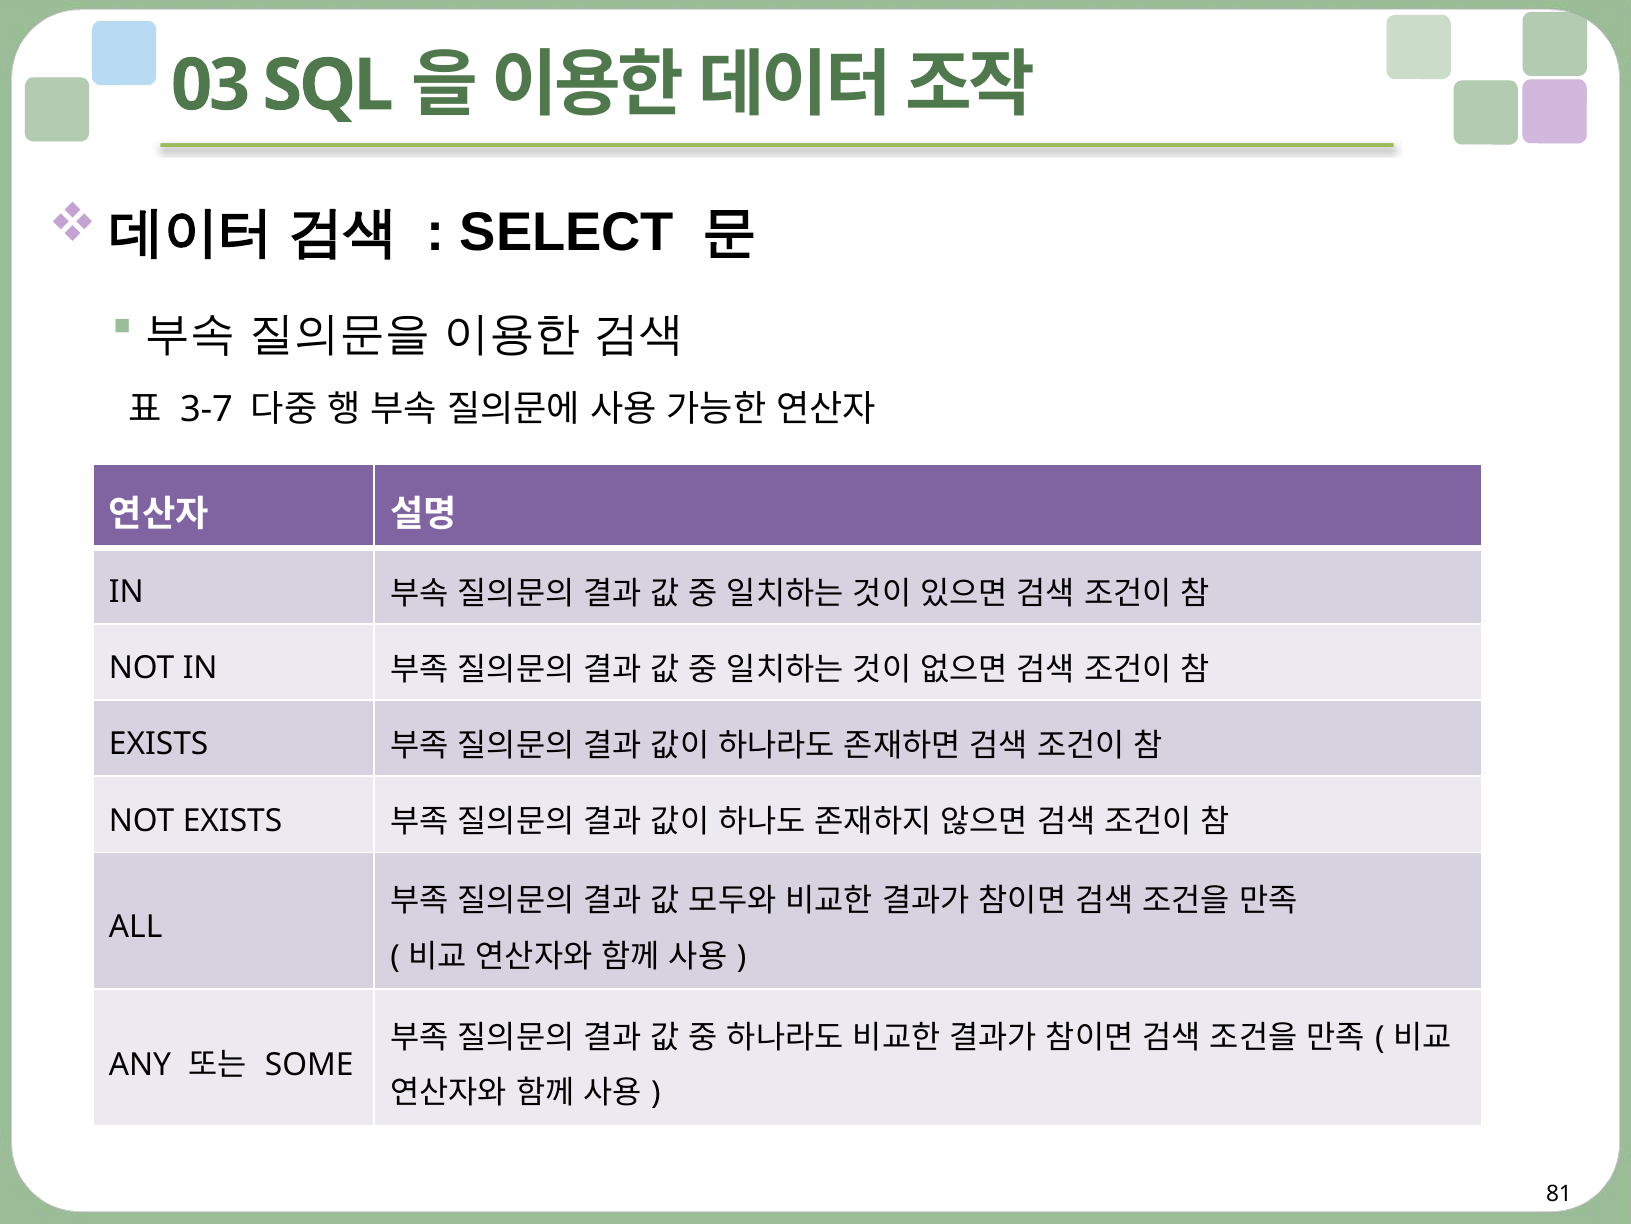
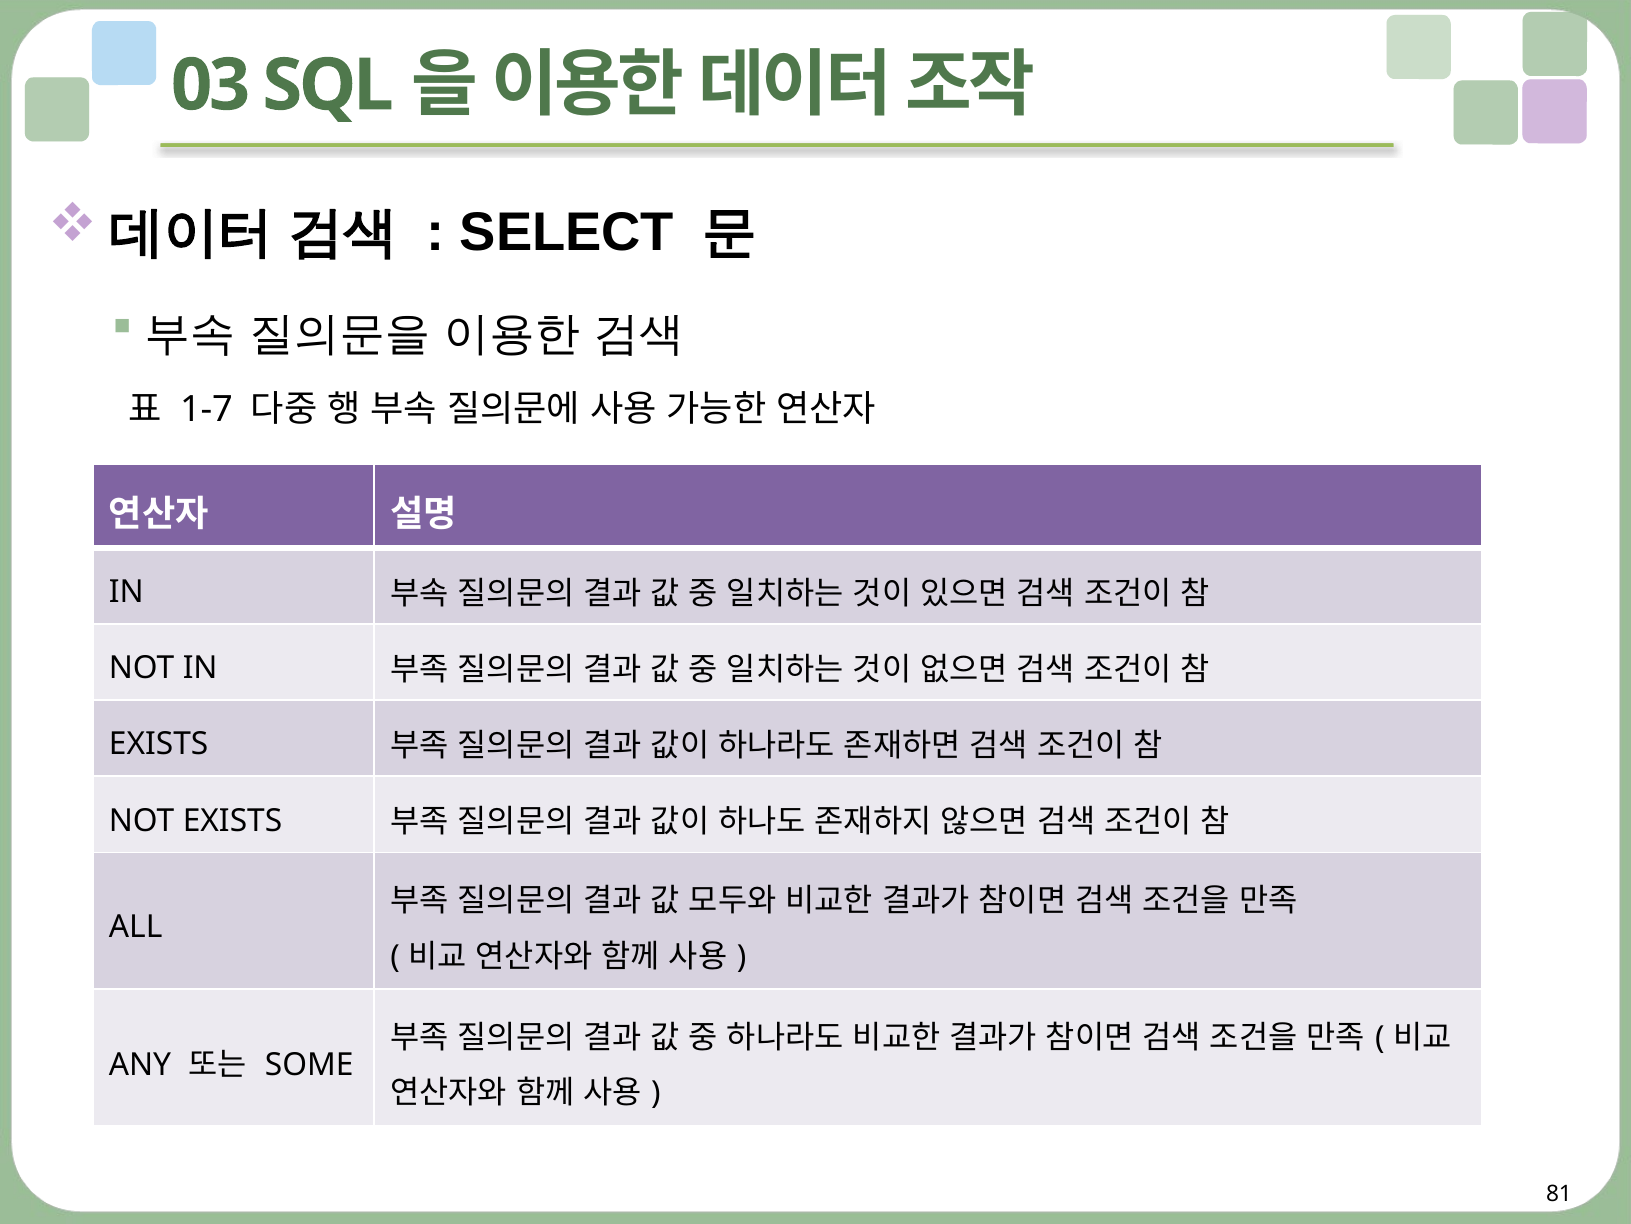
3-7: 3-7 -> 1-7 (206, 409)
